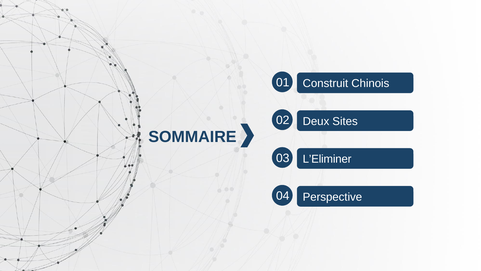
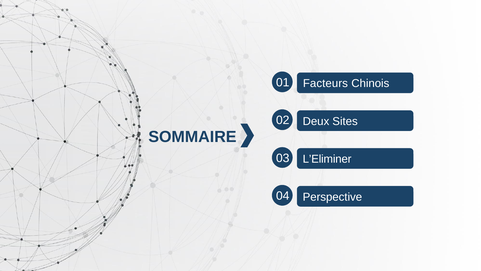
Construit: Construit -> Facteurs (325, 83)
